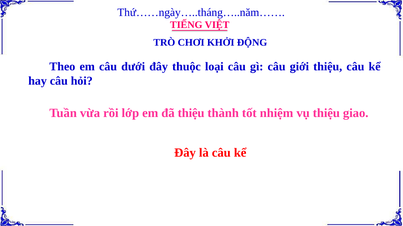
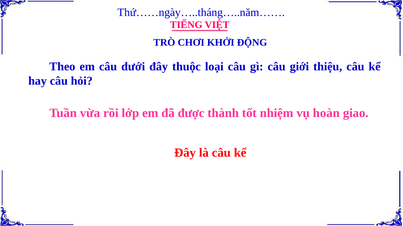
đã thiệu: thiệu -> được (191, 113)
vụ thiệu: thiệu -> hoàn (326, 113)
